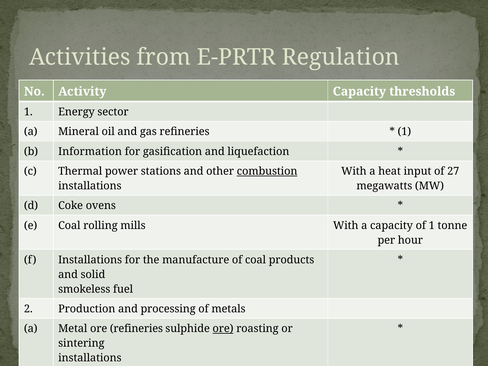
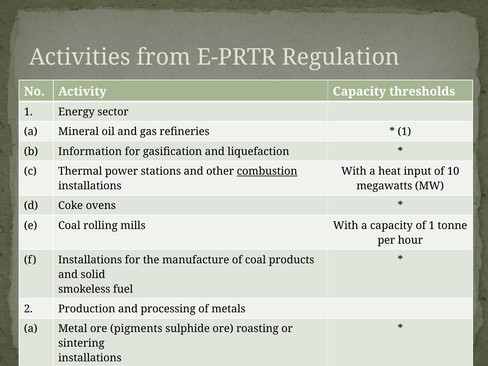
27: 27 -> 10 (453, 171)
ore refineries: refineries -> pigments (136, 329)
ore underline: present -> none (223, 329)
